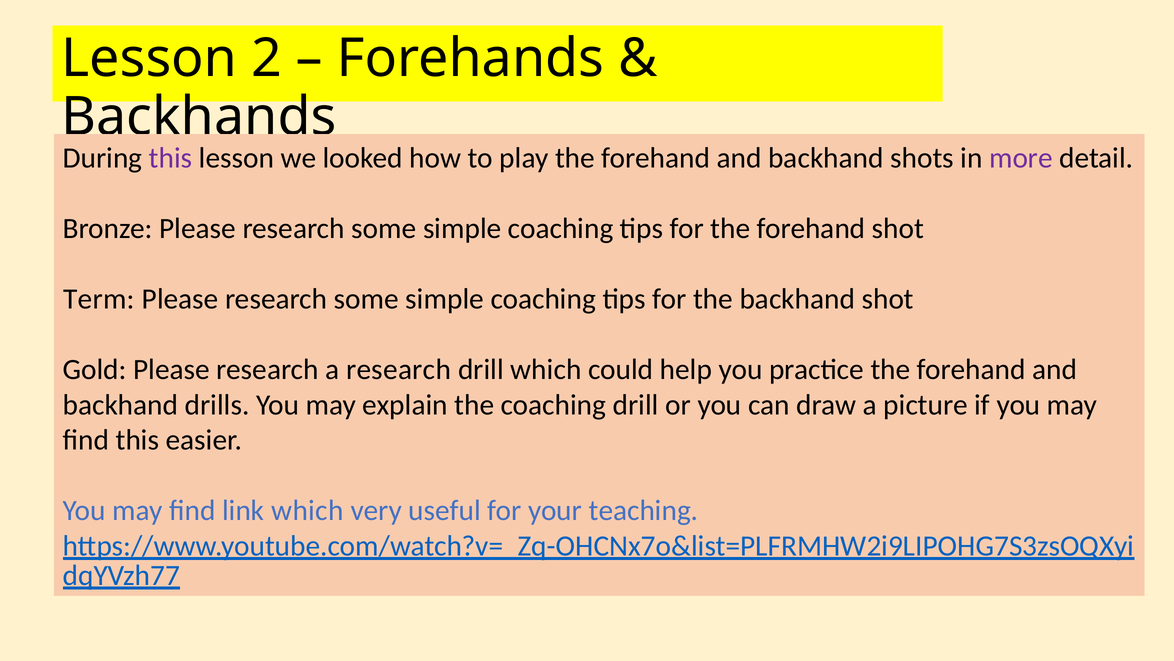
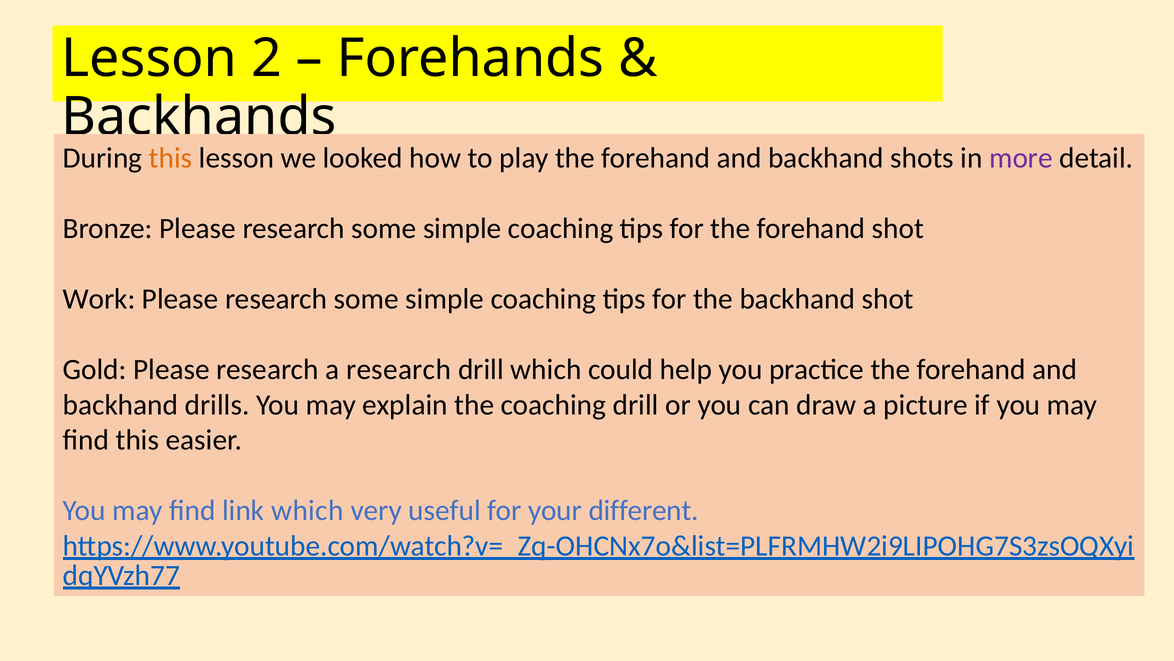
this colour: purple -> orange (171, 158)
Term: Term -> Work (99, 299)
teaching: teaching -> different (644, 510)
